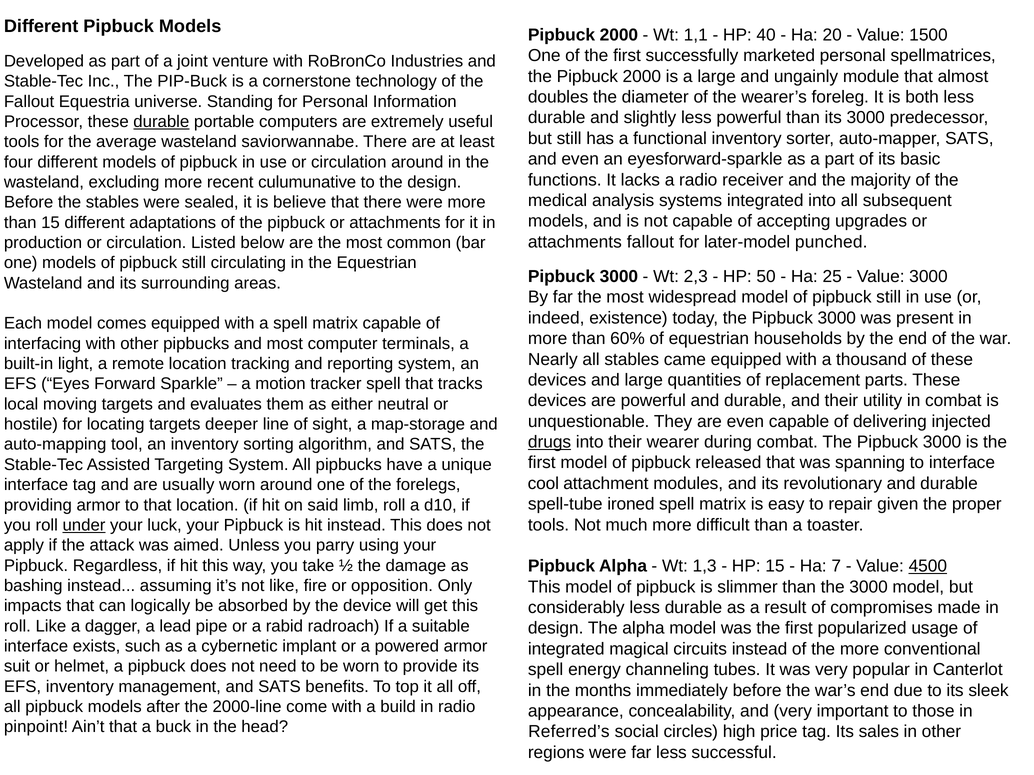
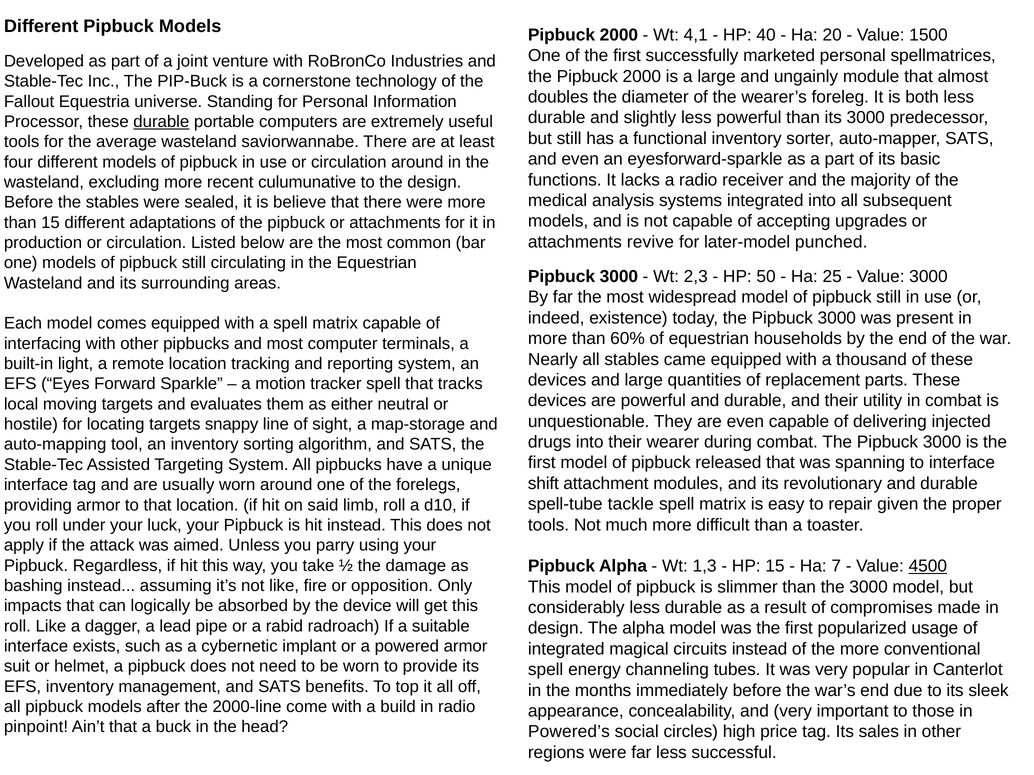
1,1: 1,1 -> 4,1 (696, 35)
attachments fallout: fallout -> revive (650, 242)
deeper: deeper -> snappy (232, 425)
drugs underline: present -> none (550, 442)
cool: cool -> shift (543, 484)
ironed: ironed -> tackle (631, 504)
under underline: present -> none (84, 525)
Referred’s: Referred’s -> Powered’s (569, 732)
